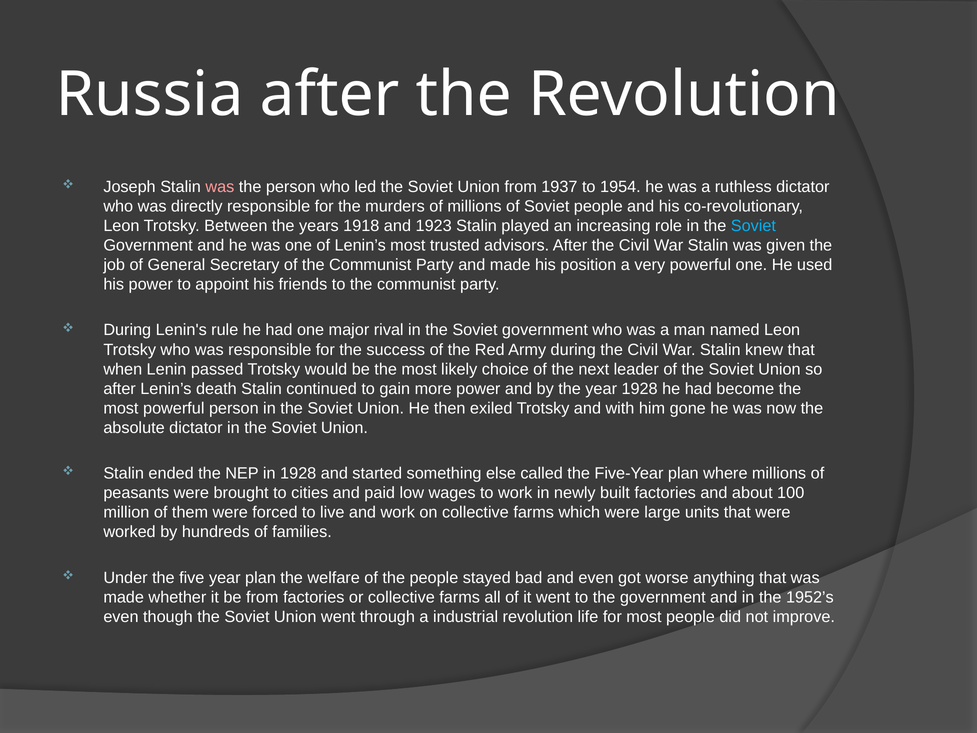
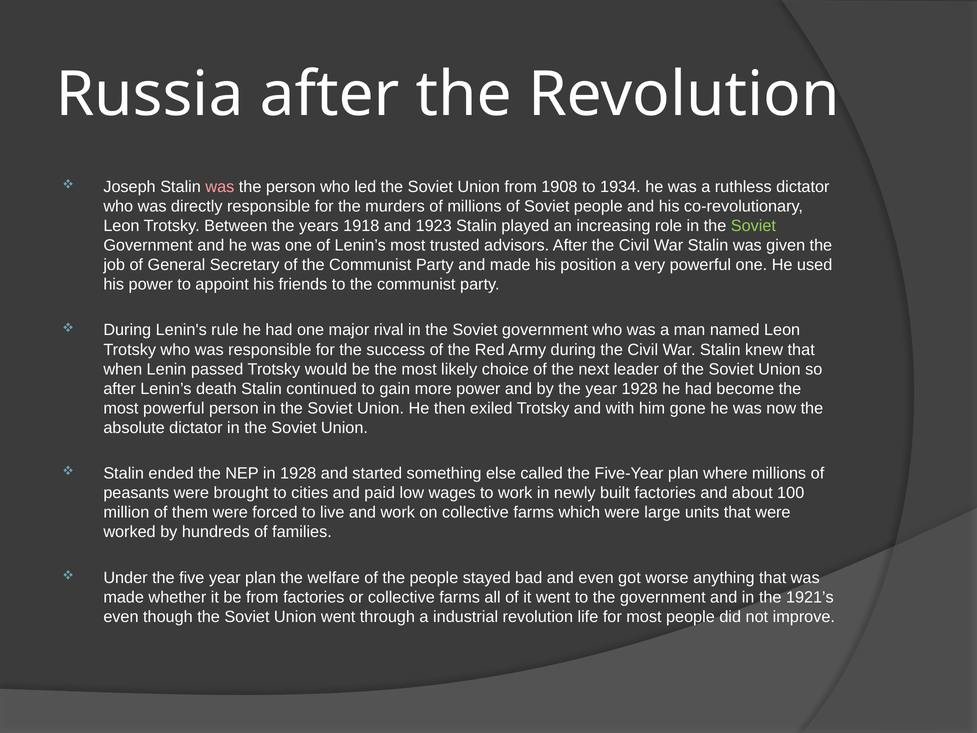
1937: 1937 -> 1908 (559, 187)
1954: 1954 -> 1934 (620, 187)
Soviet colour: light blue -> light green (753, 226)
1952’s: 1952’s -> 1921’s (810, 597)
